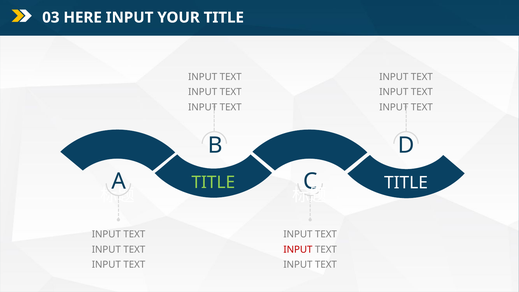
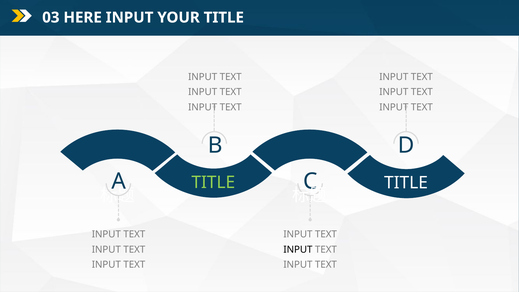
INPUT colour: red -> black (298, 250)
